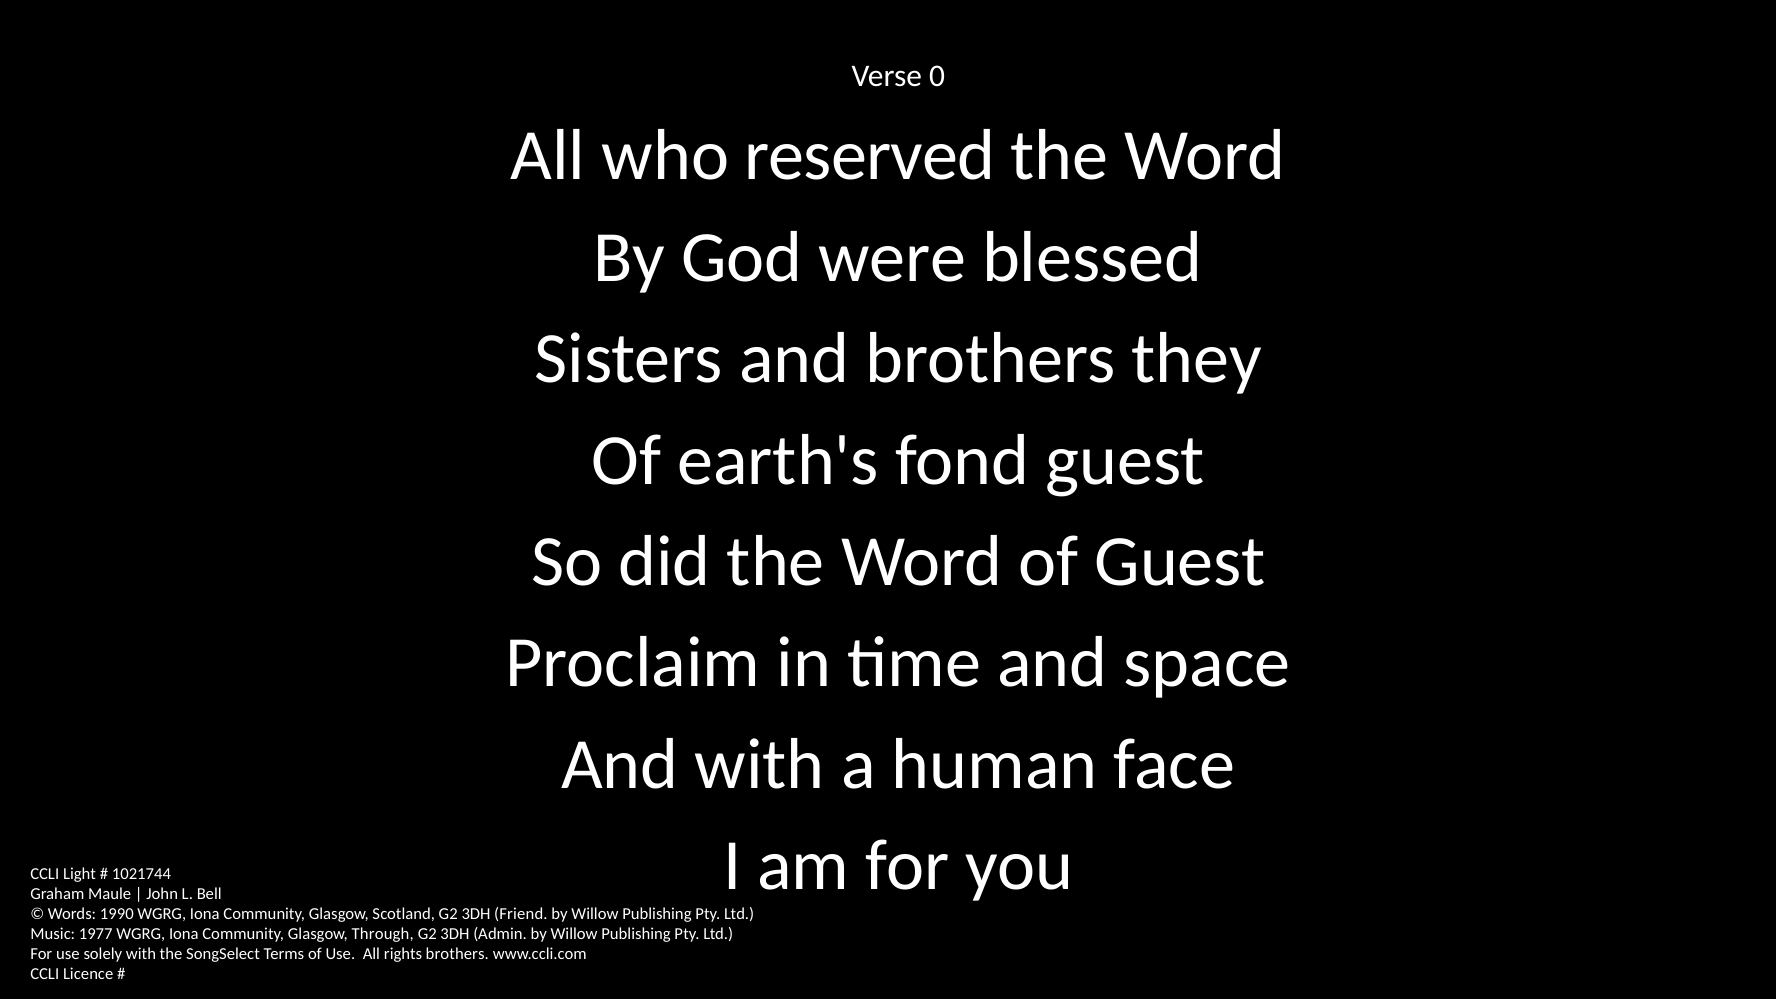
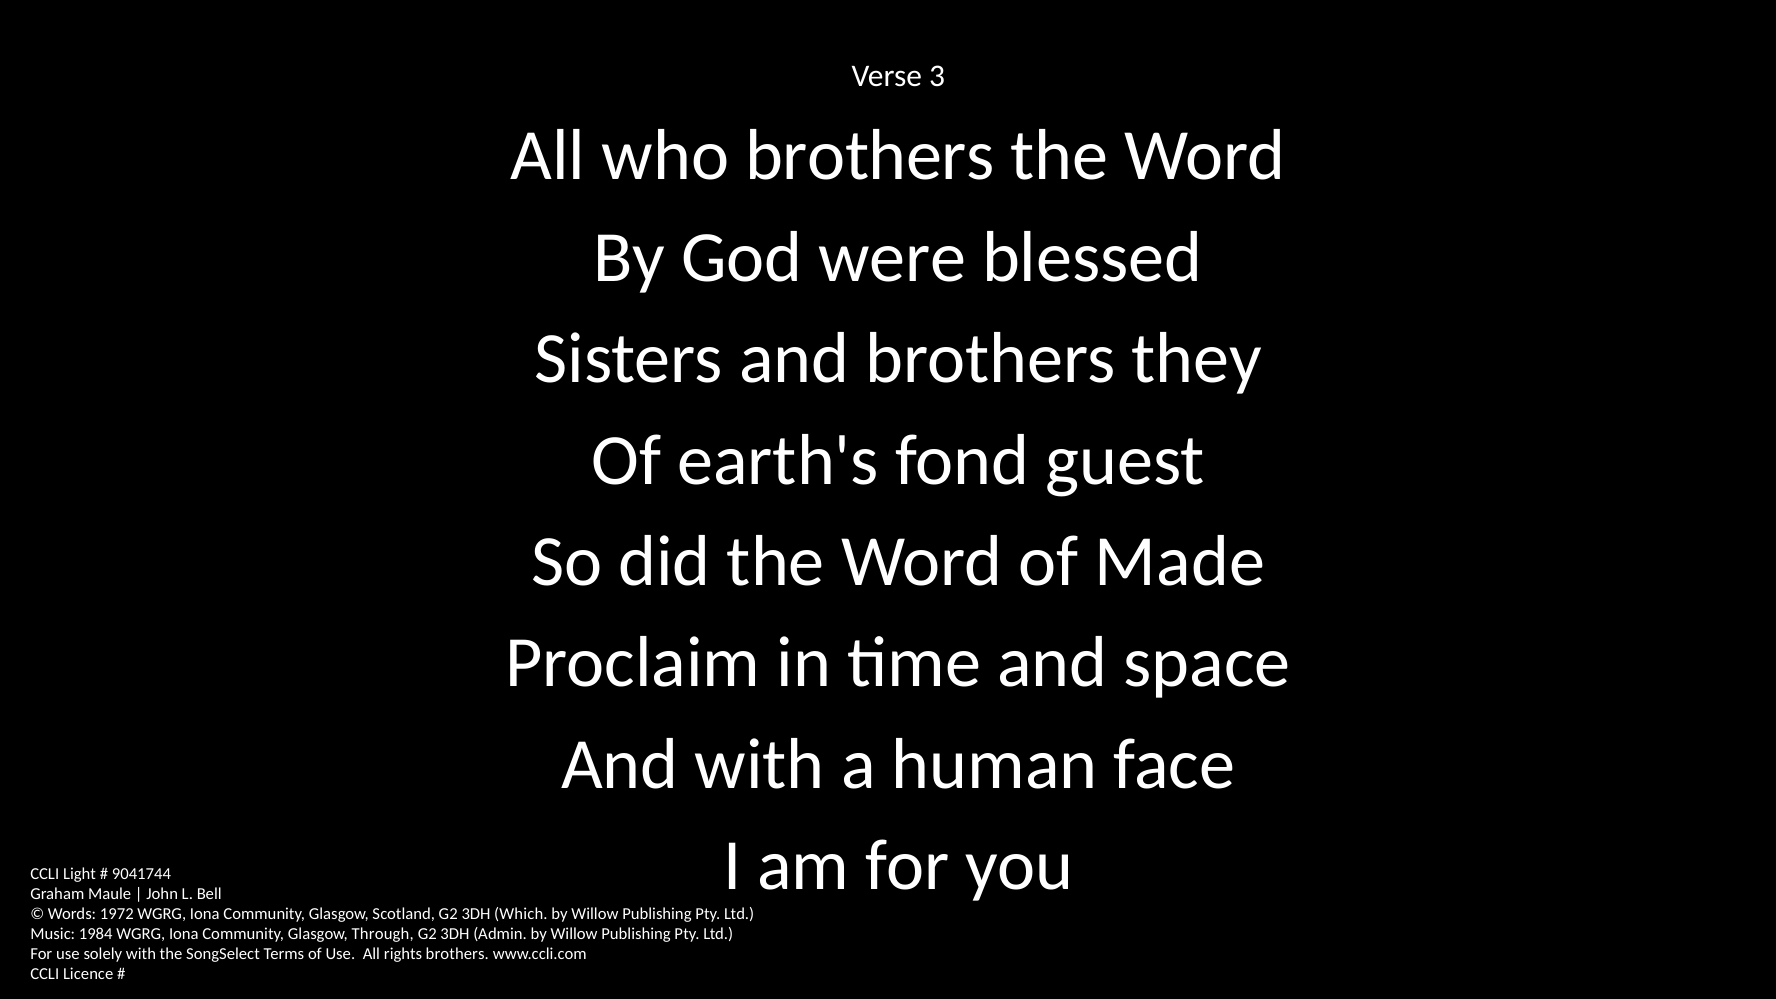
0: 0 -> 3 (937, 76)
who reserved: reserved -> brothers (870, 156)
of Guest: Guest -> Made (1180, 562)
1021744: 1021744 -> 9041744 (141, 874)
1990: 1990 -> 1972 (117, 914)
Friend: Friend -> Which (521, 914)
1977: 1977 -> 1984 (96, 934)
